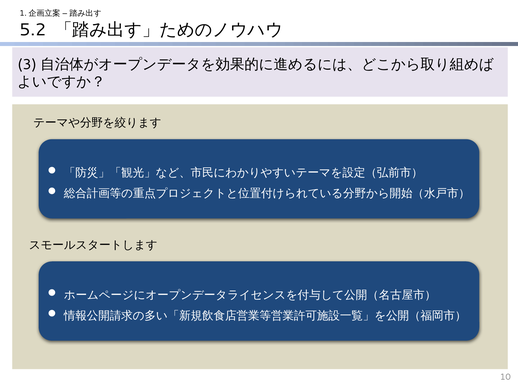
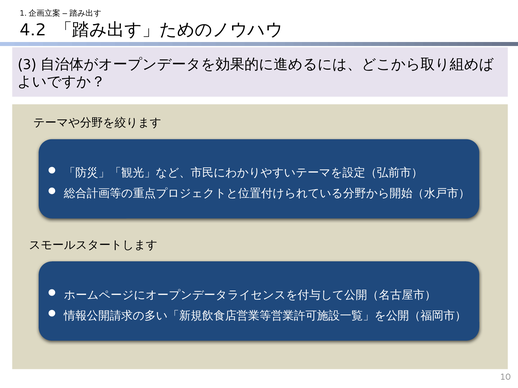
5.2: 5.2 -> 4.2 (33, 30)
